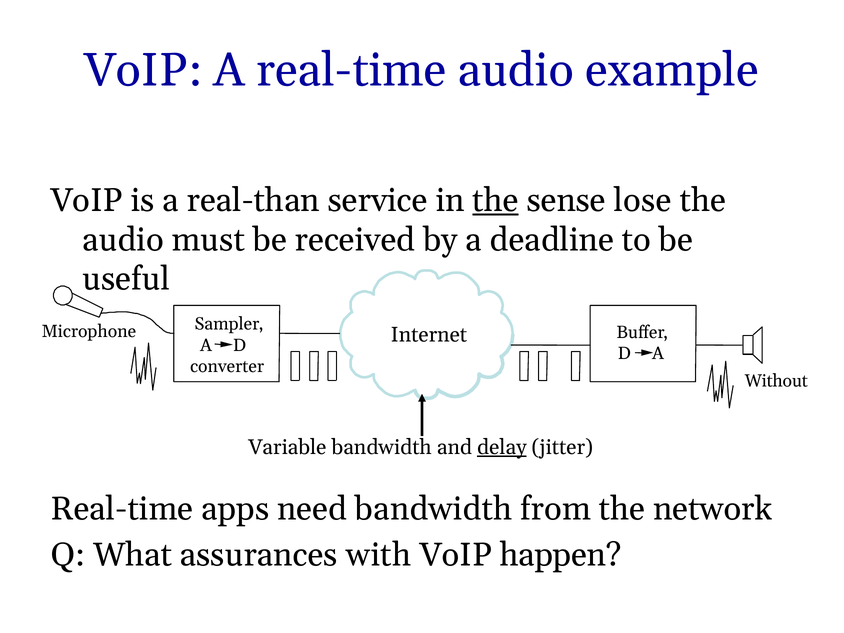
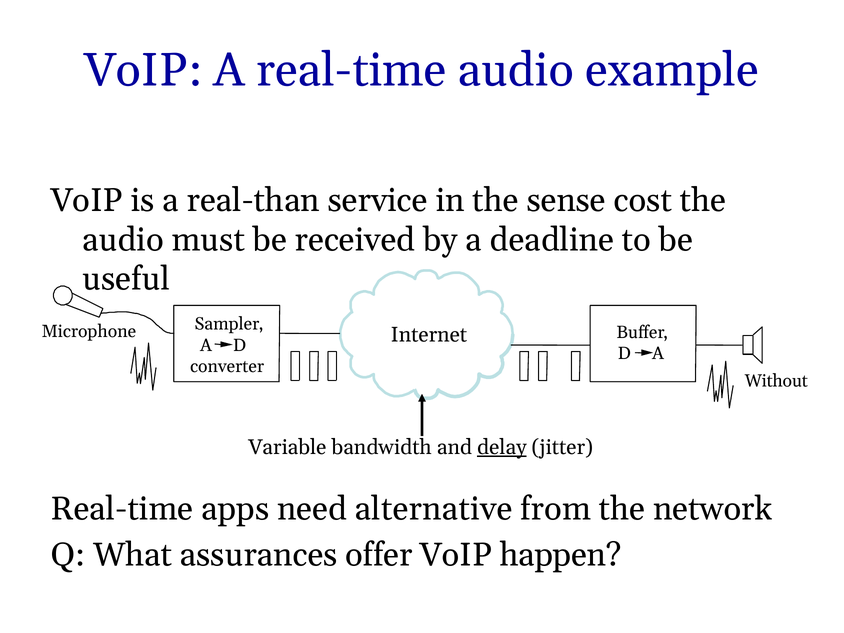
the underline: present -> none (496, 200)
lose: lose -> cost (643, 200)
need bandwidth: bandwidth -> alternative (434, 509)
with: with -> offer (379, 555)
